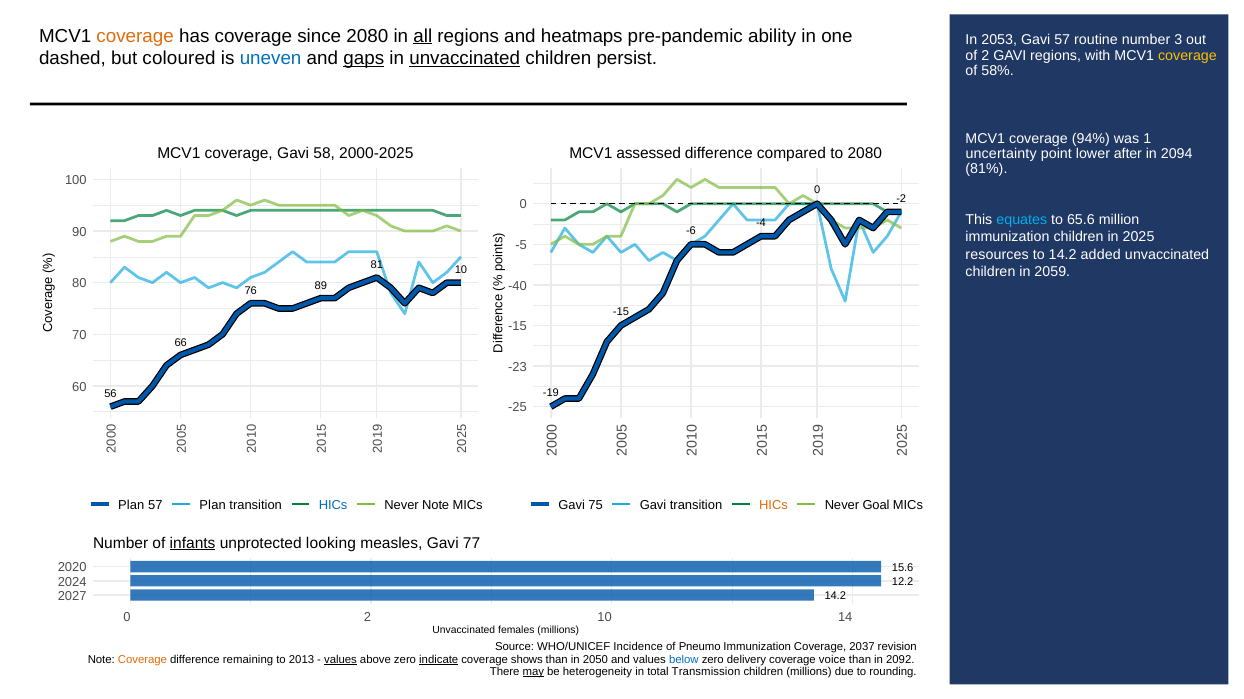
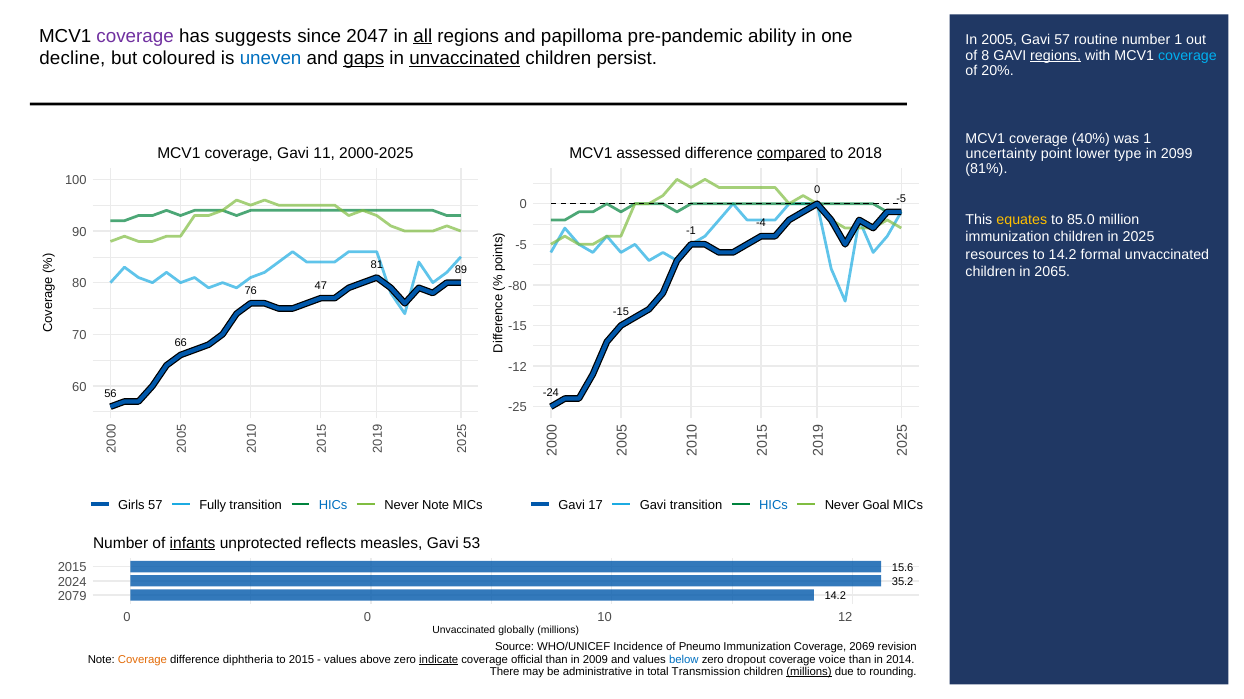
coverage colour: orange -> purple (135, 36)
has coverage: coverage -> suggests (253, 36)
since 2080: 2080 -> 2047 (367, 36)
heatmaps: heatmaps -> papilloma (582, 36)
2053: 2053 -> 2005 (999, 40)
number 3: 3 -> 1 (1178, 40)
of 2: 2 -> 8 (985, 56)
regions underline: none -> present (1056, 56)
coverage colour: yellow -> light blue (1187, 56)
dashed: dashed -> decline (72, 58)
58%: 58% -> 20% (998, 71)
94%: 94% -> 40% (1091, 139)
58: 58 -> 11 (324, 153)
compared underline: none -> present (791, 153)
to 2080: 2080 -> 2018 (865, 153)
after: after -> type (1128, 154)
2094: 2094 -> 2099 (1177, 154)
-2: -2 -> -5 (901, 199)
equates colour: light blue -> yellow (1022, 220)
65.6: 65.6 -> 85.0 (1081, 220)
-6: -6 -> -1 (691, 231)
added: added -> formal (1101, 255)
81 10: 10 -> 89 (461, 270)
2059: 2059 -> 2065 (1052, 272)
-40: -40 -> -80 (518, 286)
89: 89 -> 47 (321, 286)
-23: -23 -> -12 (518, 367)
-19: -19 -> -24 (551, 394)
Plan: Plan -> Girls (131, 506)
57 Plan: Plan -> Fully (213, 506)
75: 75 -> 17 (596, 506)
HICs colour: orange -> blue (773, 506)
looking: looking -> reflects (331, 544)
77: 77 -> 53 (472, 544)
2020: 2020 -> 2015 (72, 568)
12.2: 12.2 -> 35.2 (903, 582)
2027: 2027 -> 2079 (72, 597)
2: 2 -> 0 (368, 618)
14: 14 -> 12 (845, 618)
females: females -> globally (516, 631)
2037: 2037 -> 2069 (862, 648)
remaining: remaining -> diphtheria (248, 660)
to 2013: 2013 -> 2015 (302, 660)
values underline: present -> none (341, 660)
shows: shows -> official (527, 660)
2050: 2050 -> 2009 (595, 660)
delivery: delivery -> dropout (746, 660)
2092: 2092 -> 2014 (900, 660)
may underline: present -> none (533, 672)
heterogeneity: heterogeneity -> administrative (598, 672)
millions underline: none -> present (809, 672)
